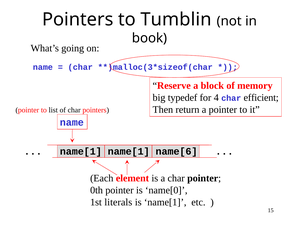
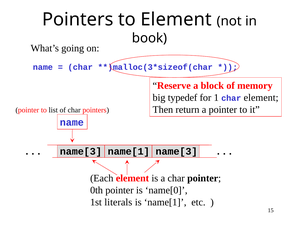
to Tumblin: Tumblin -> Element (176, 19)
4: 4 -> 1 (216, 97)
char efficient: efficient -> element (261, 97)
name[1: name[1 -> name[3 (81, 151)
name[1 name[6: name[6 -> name[3 (177, 151)
